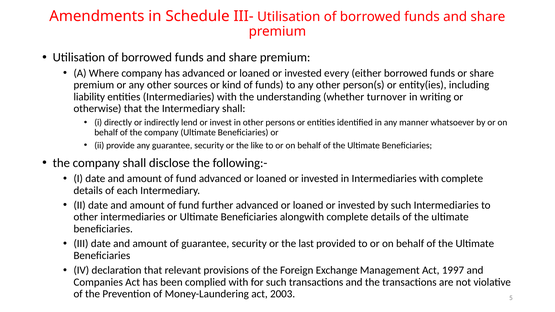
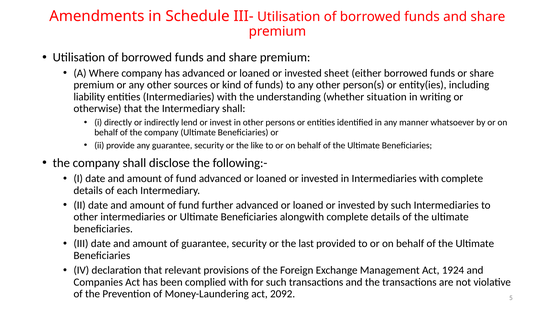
every: every -> sheet (337, 73)
turnover: turnover -> situation (387, 97)
1997: 1997 -> 1924 (453, 270)
2003: 2003 -> 2092 (283, 294)
